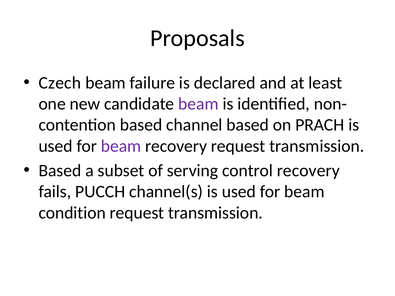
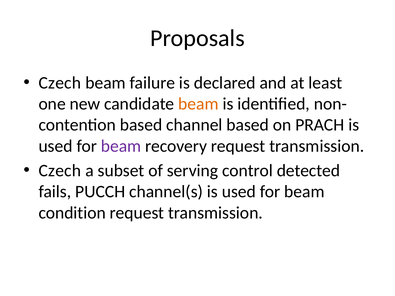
beam colour: purple -> orange (198, 104)
Based: Based -> Czech (60, 171)
control recovery: recovery -> detected (308, 171)
